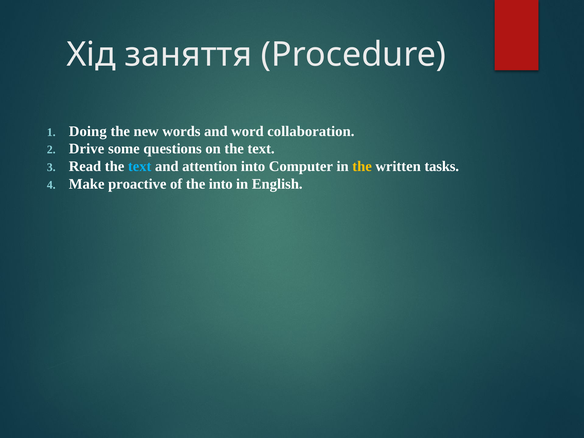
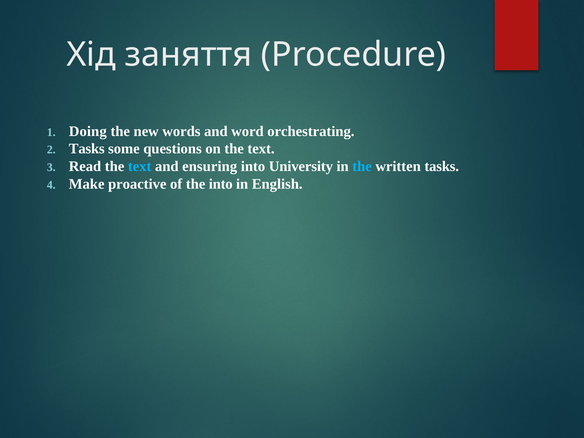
collaboration: collaboration -> orchestrating (311, 131)
Drive: Drive -> Tasks (87, 149)
attention: attention -> ensuring (210, 166)
Computer: Computer -> University (301, 166)
the colour: yellow -> light blue (362, 166)
